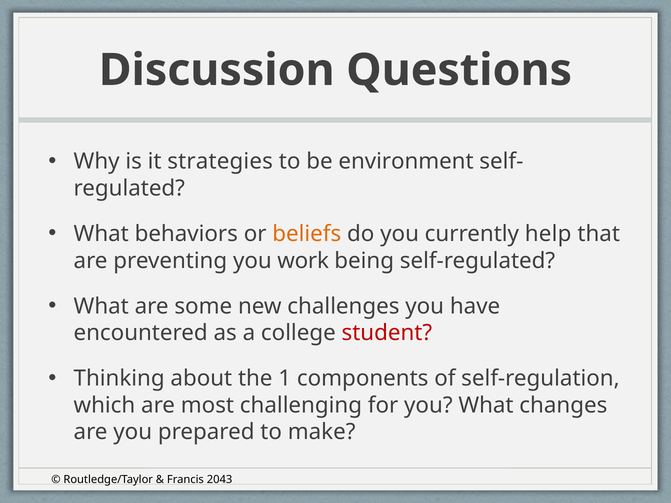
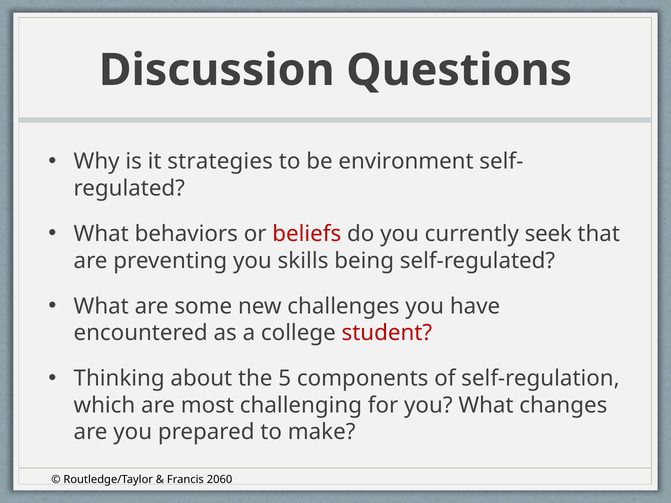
beliefs colour: orange -> red (307, 234)
help: help -> seek (548, 234)
work: work -> skills (303, 261)
1: 1 -> 5 (285, 379)
2043: 2043 -> 2060 (220, 480)
